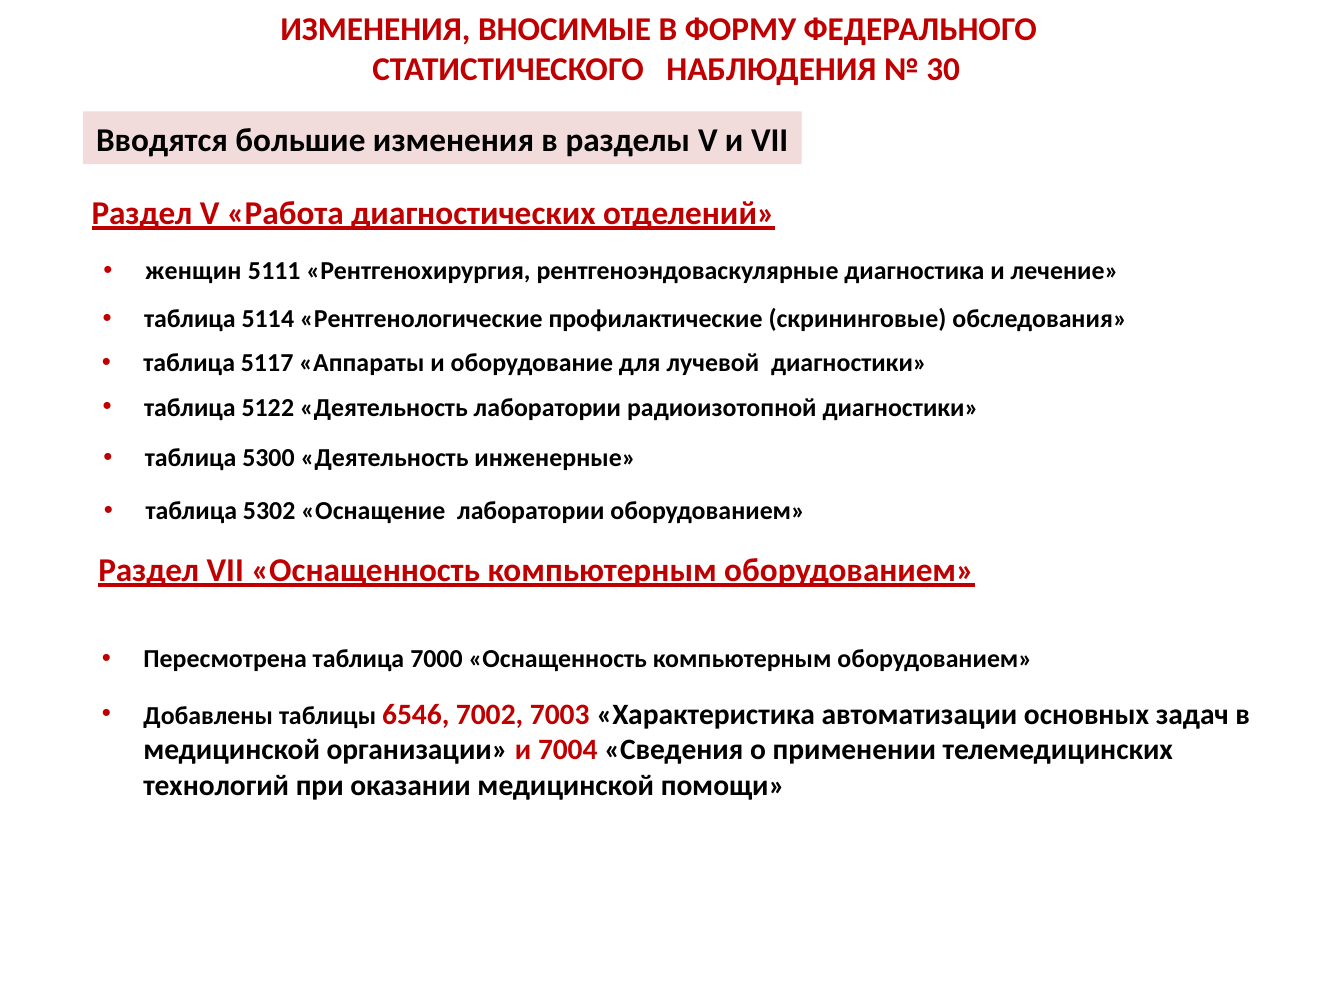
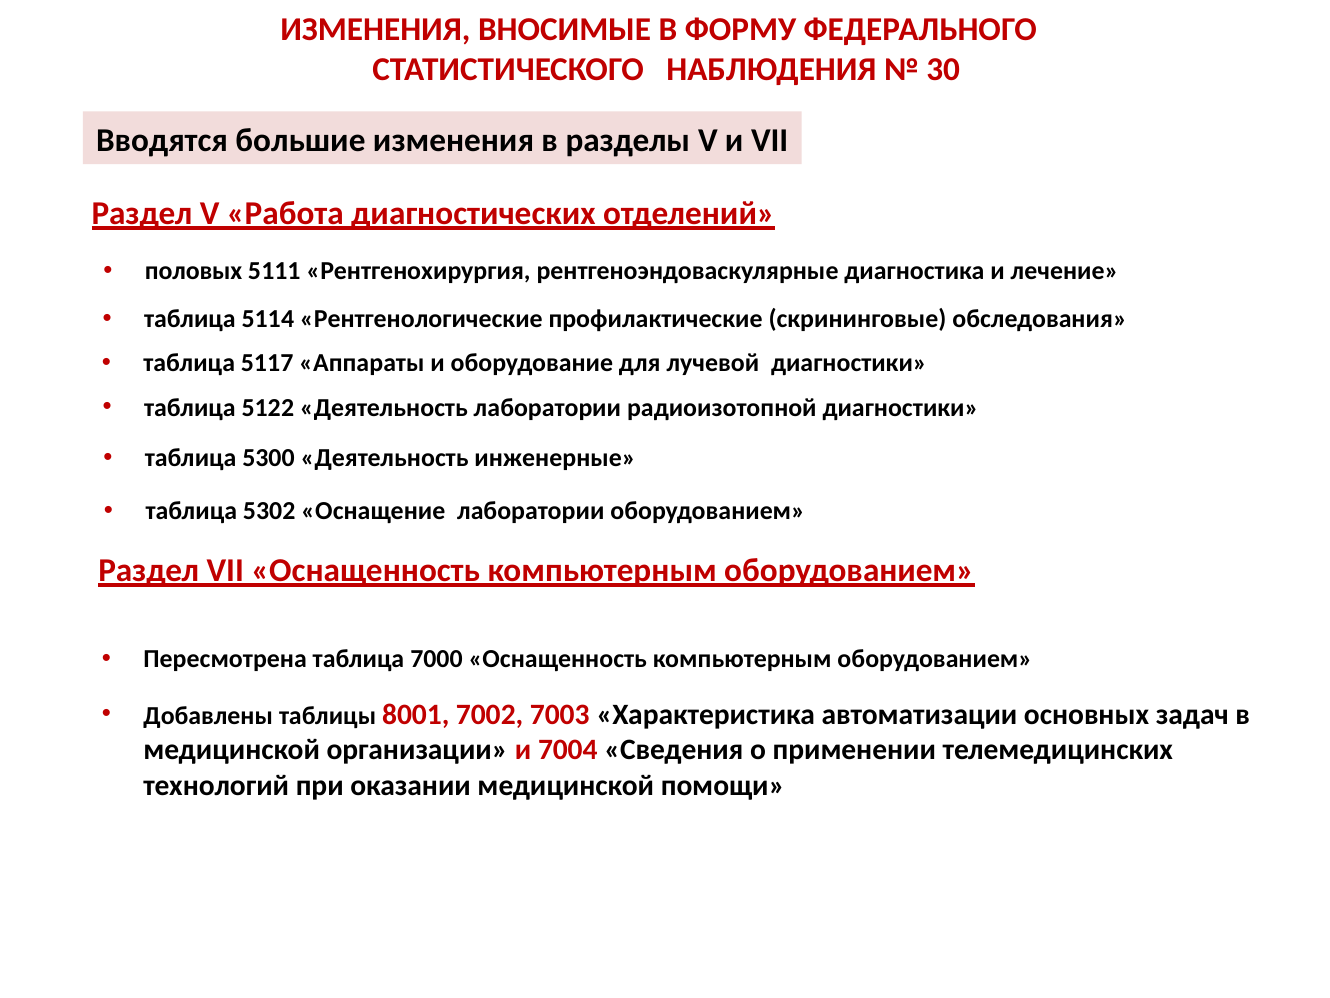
женщин: женщин -> половых (194, 271)
6546: 6546 -> 8001 (416, 714)
